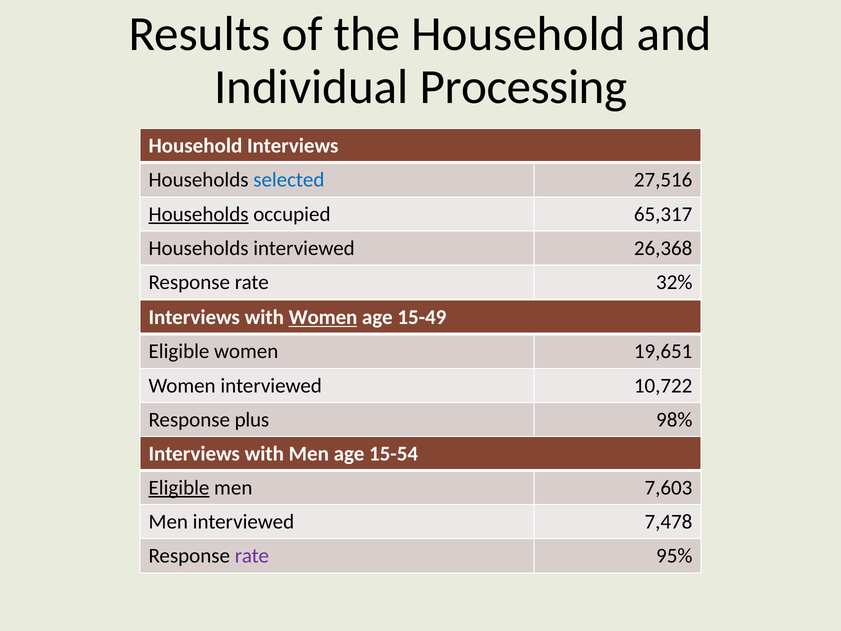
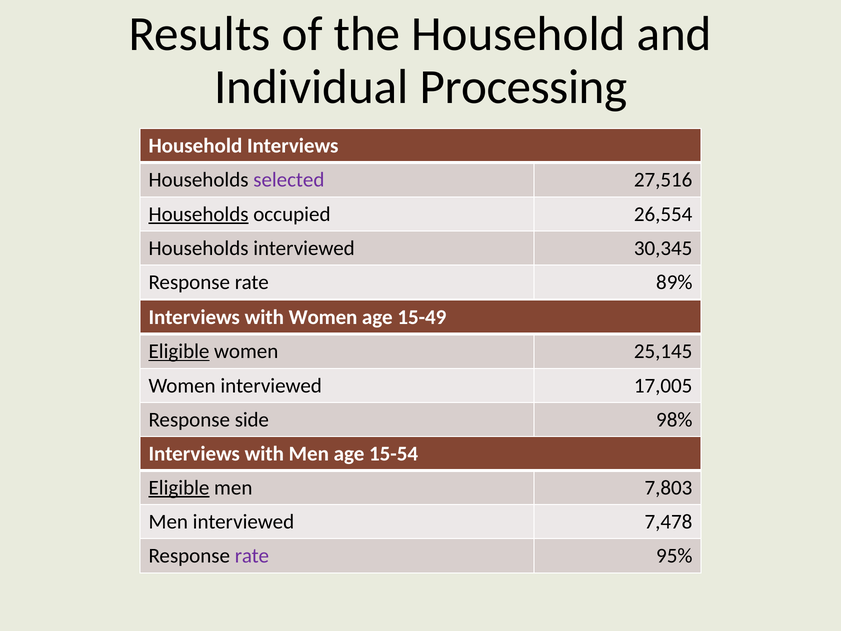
selected colour: blue -> purple (289, 180)
65,317: 65,317 -> 26,554 (663, 214)
26,368: 26,368 -> 30,345 (663, 248)
32%: 32% -> 89% (674, 282)
Women underline: present -> none (323, 317)
Eligible underline: none -> present (179, 351)
19,651: 19,651 -> 25,145 (663, 351)
10,722: 10,722 -> 17,005 (663, 385)
plus: plus -> side (252, 420)
7,603: 7,603 -> 7,803 (668, 488)
